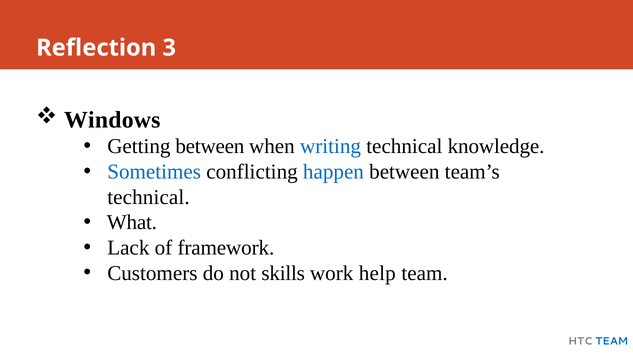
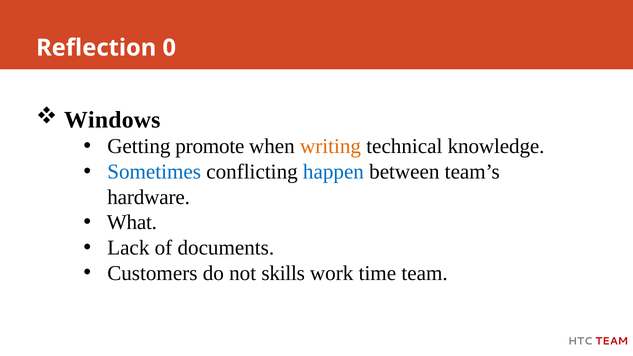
3: 3 -> 0 (169, 48)
Getting between: between -> promote (210, 147)
writing colour: blue -> orange (331, 147)
technical: technical -> hardware (149, 197)
framework: framework -> documents (226, 248)
help: help -> time (377, 273)
TEAM colour: blue -> red (612, 341)
